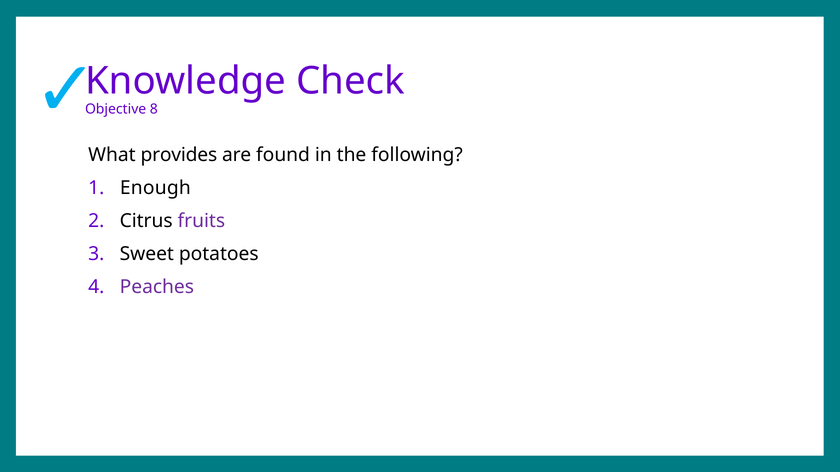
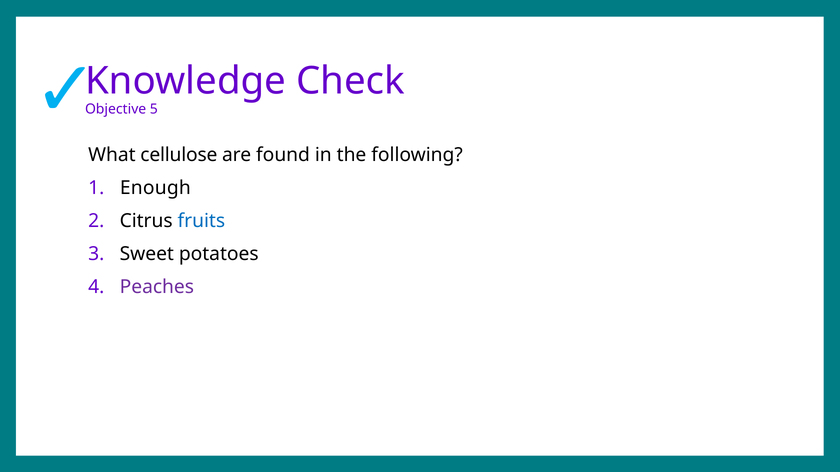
8: 8 -> 5 (154, 109)
provides: provides -> cellulose (179, 155)
fruits colour: purple -> blue (201, 221)
